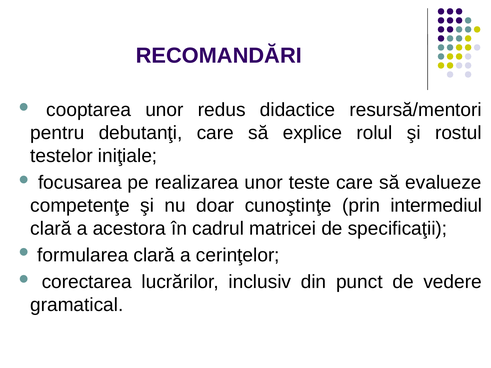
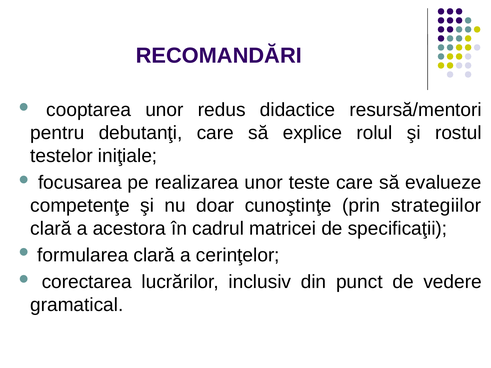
intermediul: intermediul -> strategiilor (436, 206)
